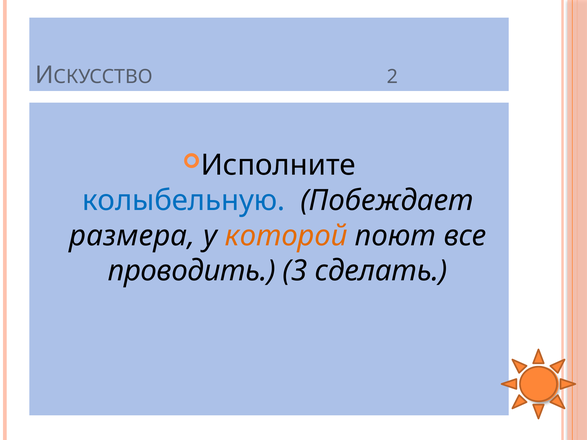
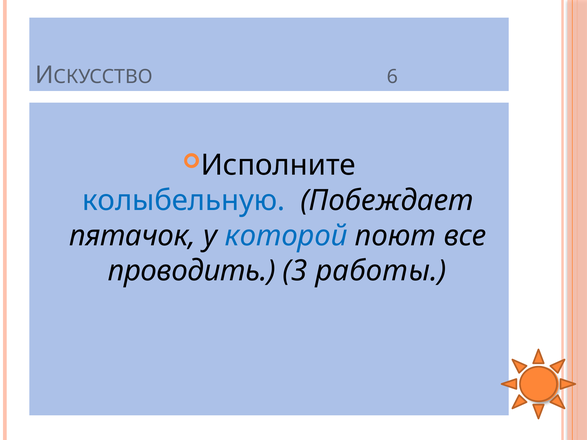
2: 2 -> 6 (392, 77)
размера: размера -> пятачок (132, 236)
которой colour: orange -> blue (286, 236)
сделать: сделать -> работы (381, 271)
